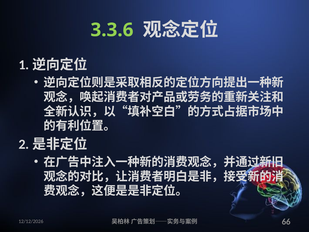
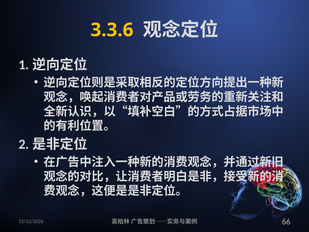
3.3.6 colour: light green -> yellow (112, 30)
